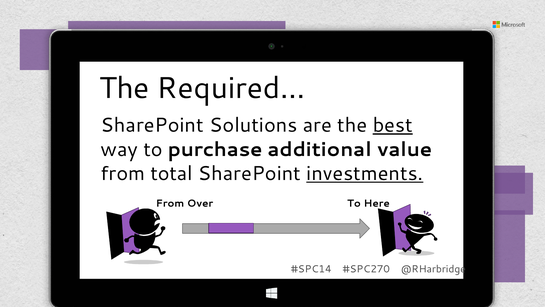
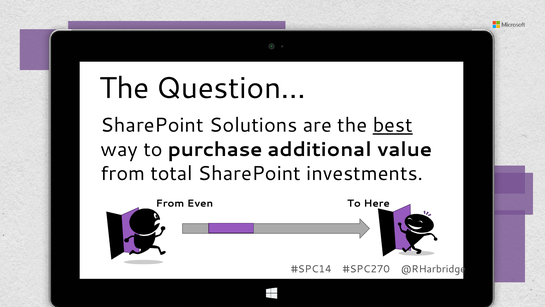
Required…: Required… -> Question… (231, 88)
investments underline: present -> none (365, 173)
Over: Over -> Even (200, 203)
